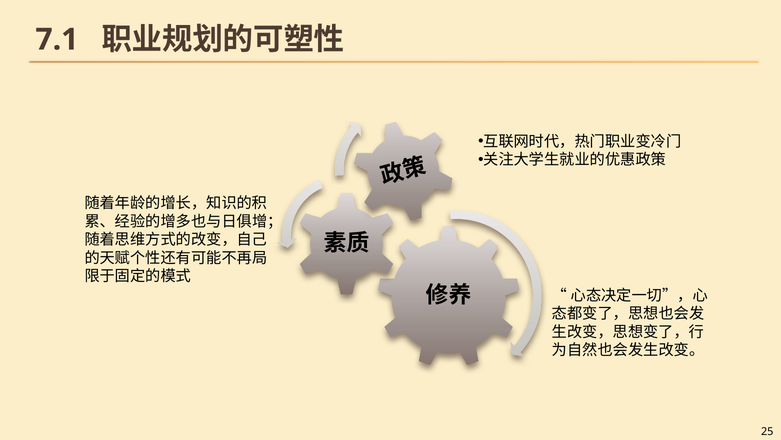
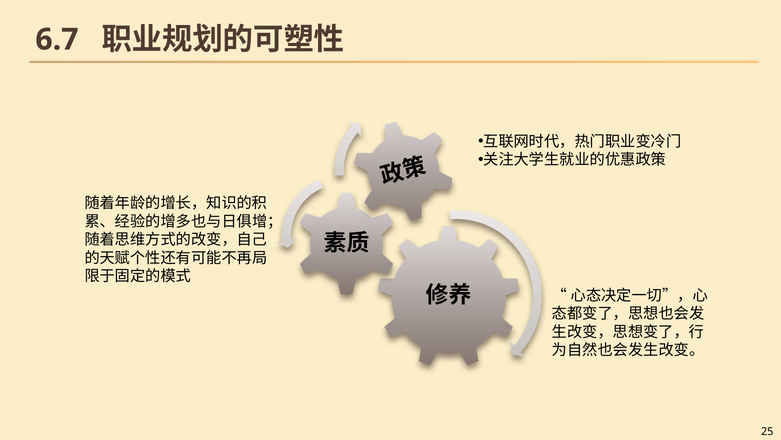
7.1: 7.1 -> 6.7 (57, 39)
